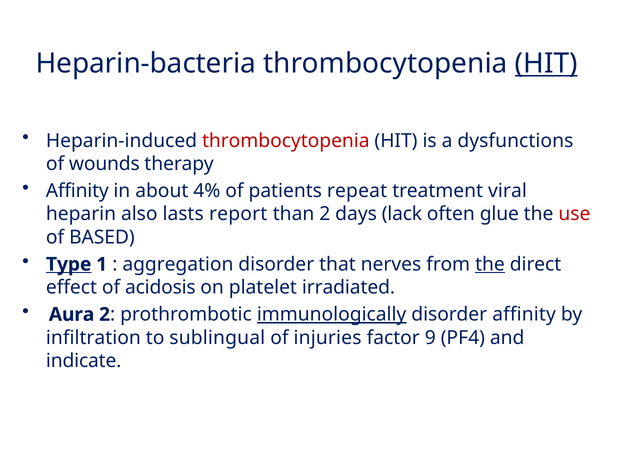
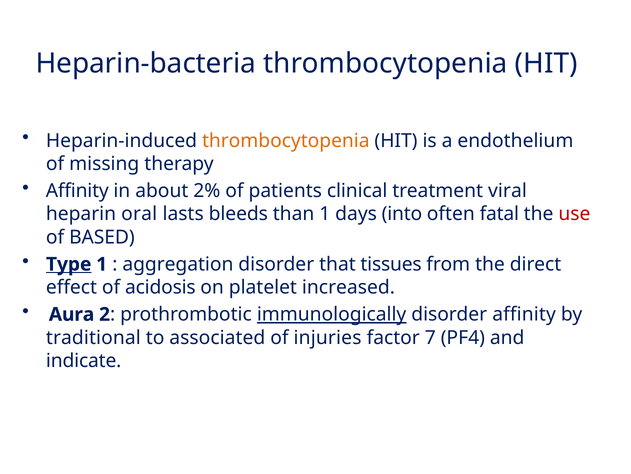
HIT underline: present -> none (546, 64)
thrombocytopenia colour: red -> orange (286, 141)
dysfunctions: dysfunctions -> endothelium (515, 141)
wounds: wounds -> missing (104, 164)
4%: 4% -> 2% (207, 191)
repeat: repeat -> clinical (357, 191)
also: also -> oral (139, 214)
report: report -> bleeds (238, 214)
than 2: 2 -> 1 (325, 214)
lack: lack -> into (402, 214)
glue: glue -> fatal (499, 214)
nerves: nerves -> tissues (391, 264)
the underline: present -> none (490, 264)
irradiated: irradiated -> increased (348, 287)
infiltration: infiltration -> traditional (93, 337)
sublingual: sublingual -> associated (217, 337)
9: 9 -> 7 (430, 337)
